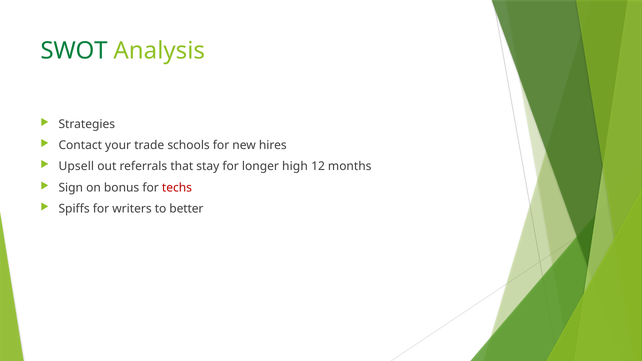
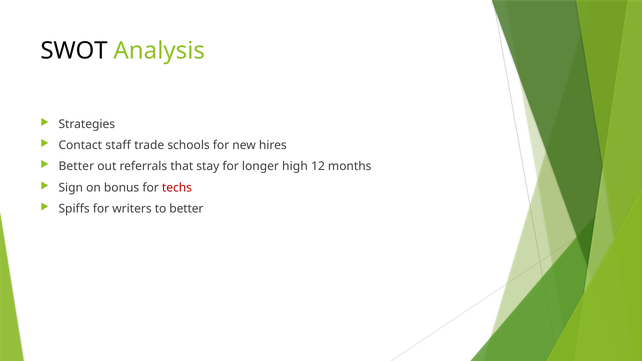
SWOT colour: green -> black (74, 51)
your: your -> staff (118, 145)
Upsell: Upsell -> Better (76, 167)
